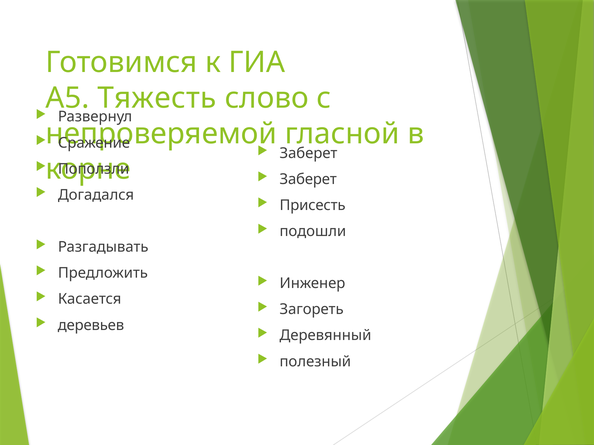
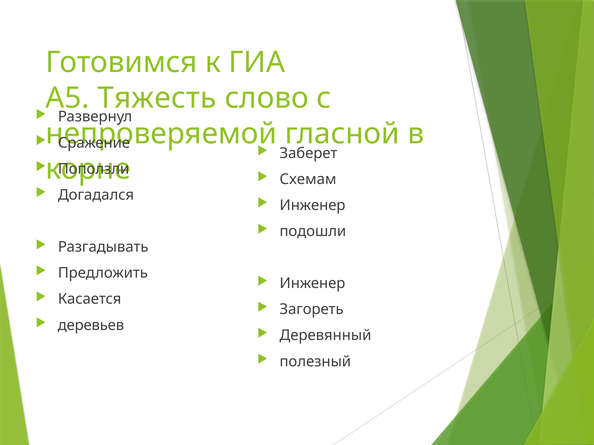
Заберет: Заберет -> Схемам (308, 179)
Присесть: Присесть -> Инженер (313, 205)
